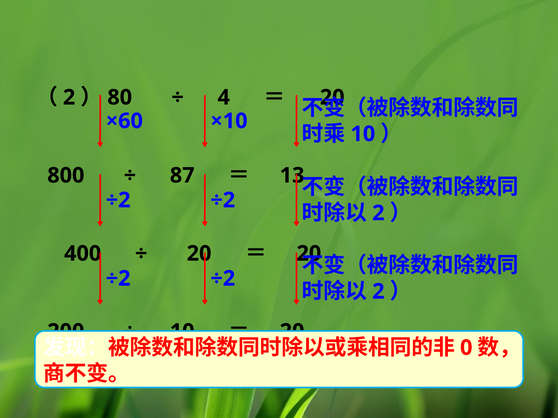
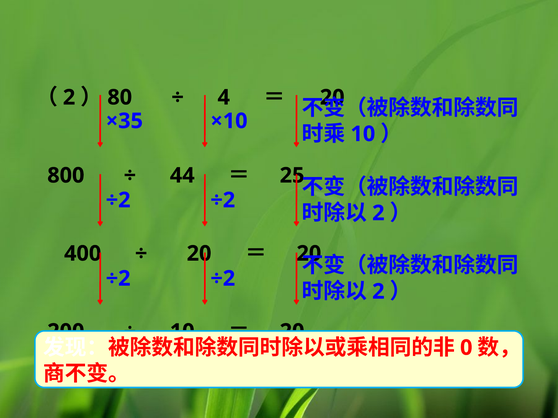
×60: ×60 -> ×35 (124, 121)
87: 87 -> 44 (182, 176)
13: 13 -> 25 (292, 176)
